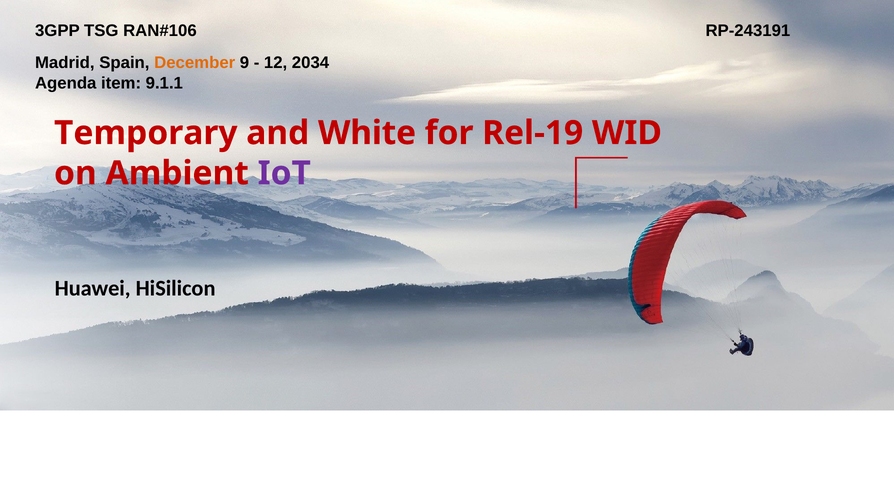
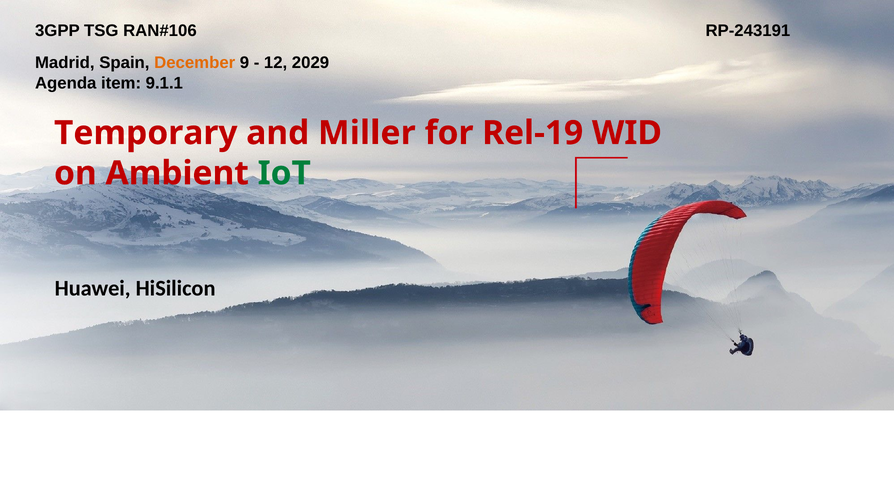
2034: 2034 -> 2029 (311, 63)
White: White -> Miller (367, 133)
IoT colour: purple -> green (284, 173)
